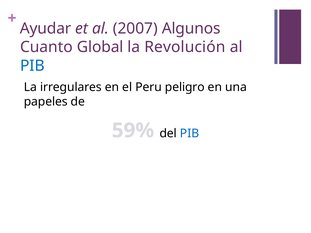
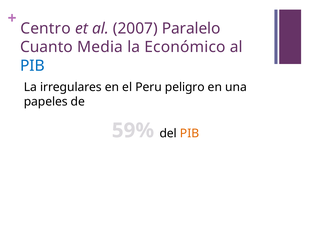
Ayudar: Ayudar -> Centro (45, 28)
Algunos: Algunos -> Paralelo (191, 28)
Global: Global -> Media (100, 47)
Revolución: Revolución -> Económico (185, 47)
PIB colour: blue -> orange (190, 133)
